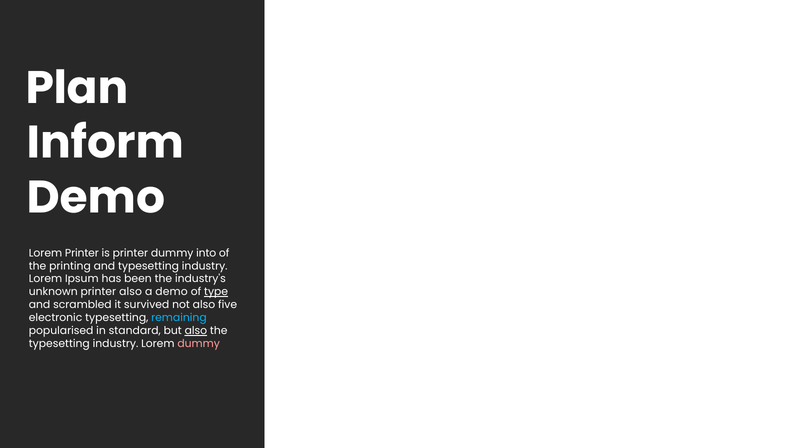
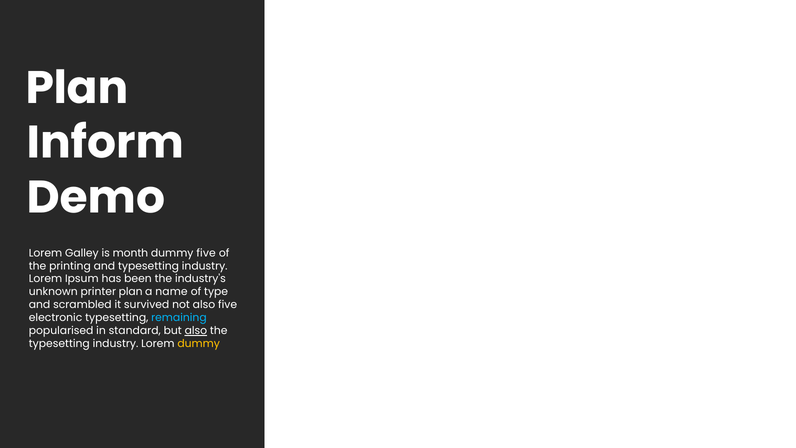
Lorem Printer: Printer -> Galley (82, 253)
is printer: printer -> month (130, 253)
dummy into: into -> five (206, 253)
printer also: also -> plan (131, 292)
a demo: demo -> name (172, 292)
type underline: present -> none (216, 292)
dummy colour: pink -> yellow (199, 344)
